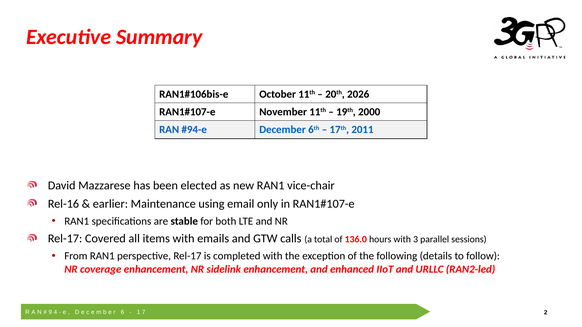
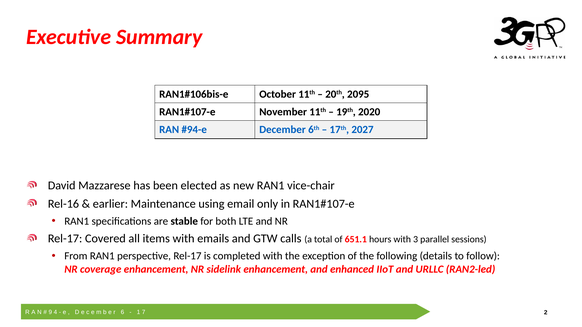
2026: 2026 -> 2095 (358, 94)
2000: 2000 -> 2020 (369, 112)
2011: 2011 -> 2027 (362, 130)
136.0: 136.0 -> 651.1 (356, 240)
